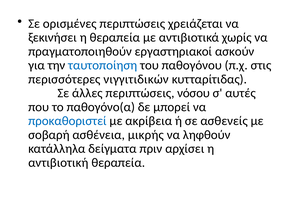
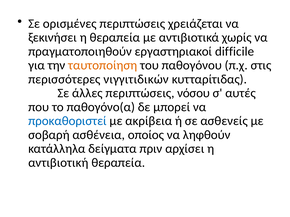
ασκούν: ασκούν -> difficile (235, 52)
ταυτοποίηση colour: blue -> orange (103, 65)
μικρής: μικρής -> οποίος (146, 135)
